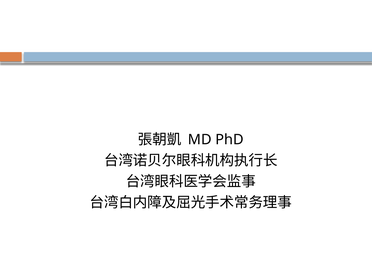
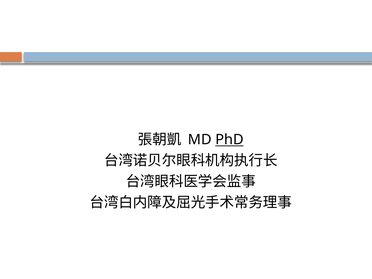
PhD underline: none -> present (229, 140)
